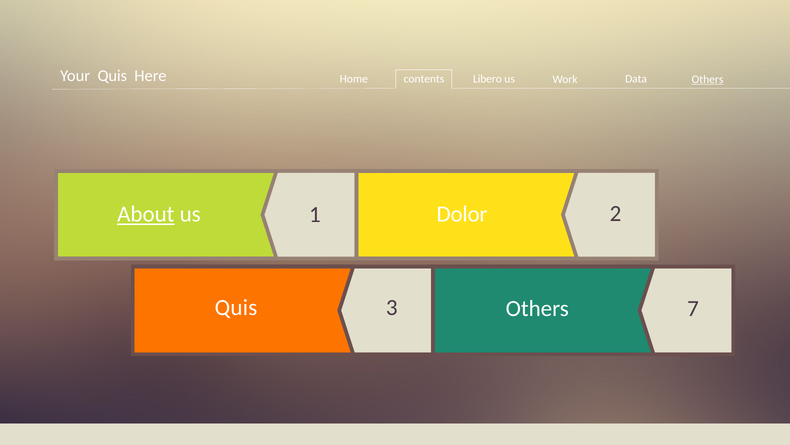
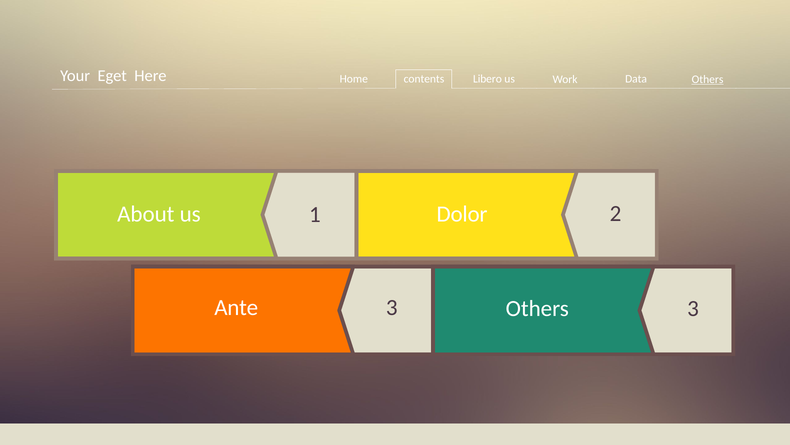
Your Quis: Quis -> Eget (112, 75)
About underline: present -> none (146, 214)
Quis: Quis -> Ante (236, 307)
3 7: 7 -> 3 (693, 308)
